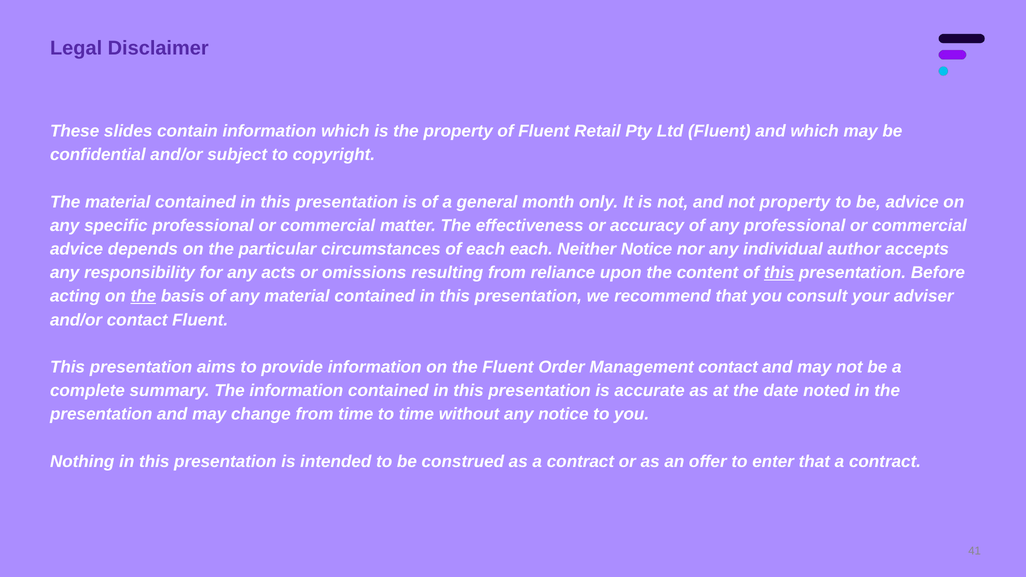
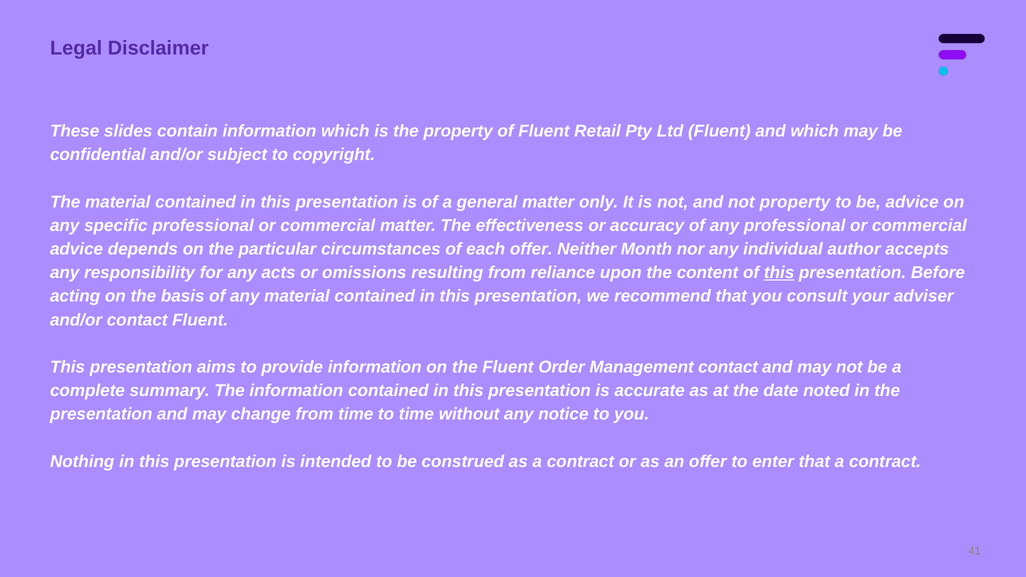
general month: month -> matter (548, 202)
each each: each -> offer (531, 249)
Neither Notice: Notice -> Month (646, 249)
the underline: present -> none (143, 296)
